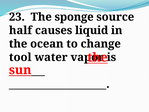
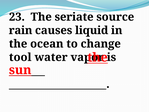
sponge: sponge -> seriate (74, 17)
half: half -> rain (21, 30)
